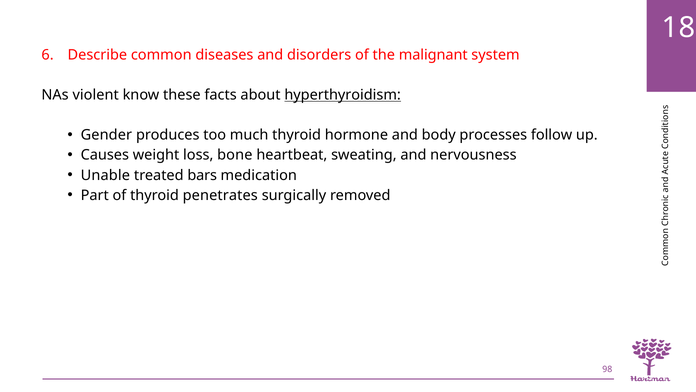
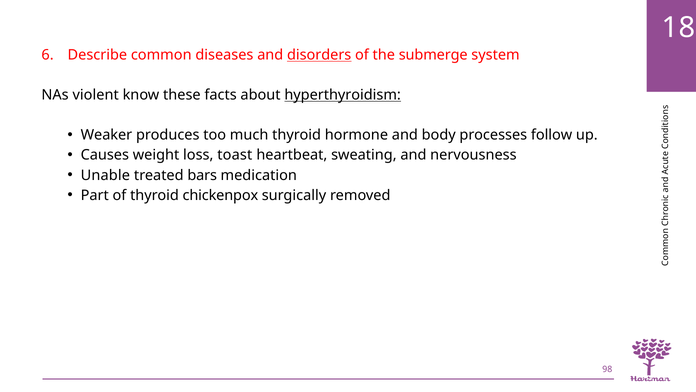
disorders underline: none -> present (319, 55)
malignant: malignant -> submerge (433, 55)
Gender: Gender -> Weaker (106, 135)
bone: bone -> toast (235, 155)
penetrates: penetrates -> chickenpox (220, 195)
